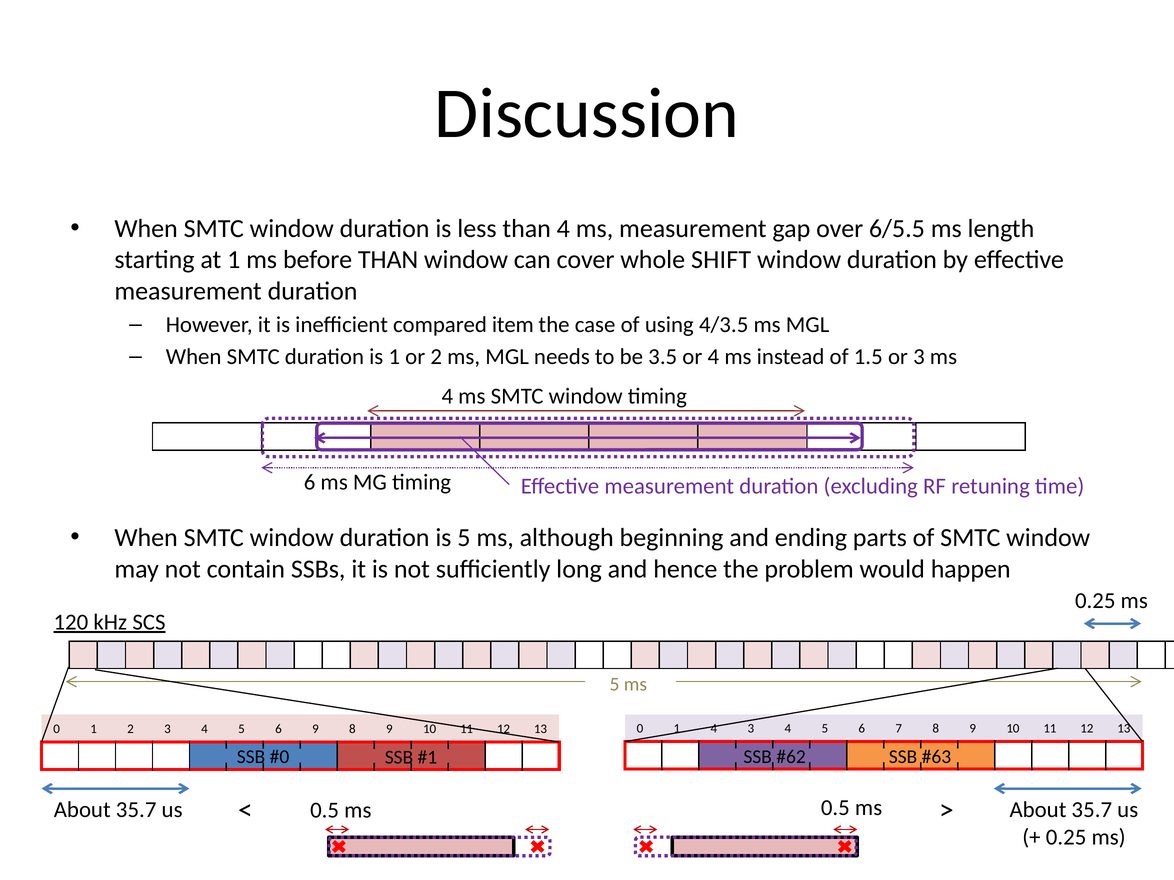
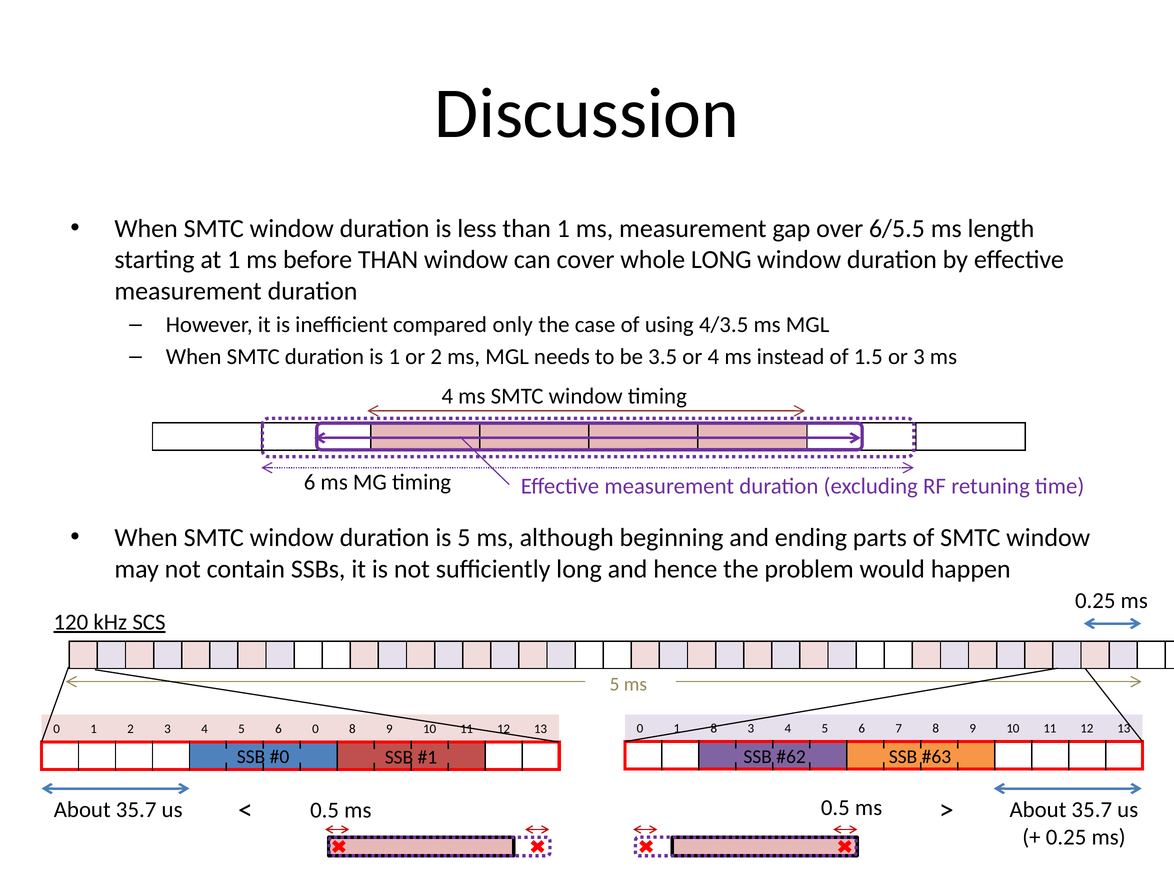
than 4: 4 -> 1 (563, 229)
whole SHIFT: SHIFT -> LONG (721, 260)
item: item -> only (513, 325)
1 4: 4 -> 8 (714, 729)
6 9: 9 -> 0 (315, 729)
